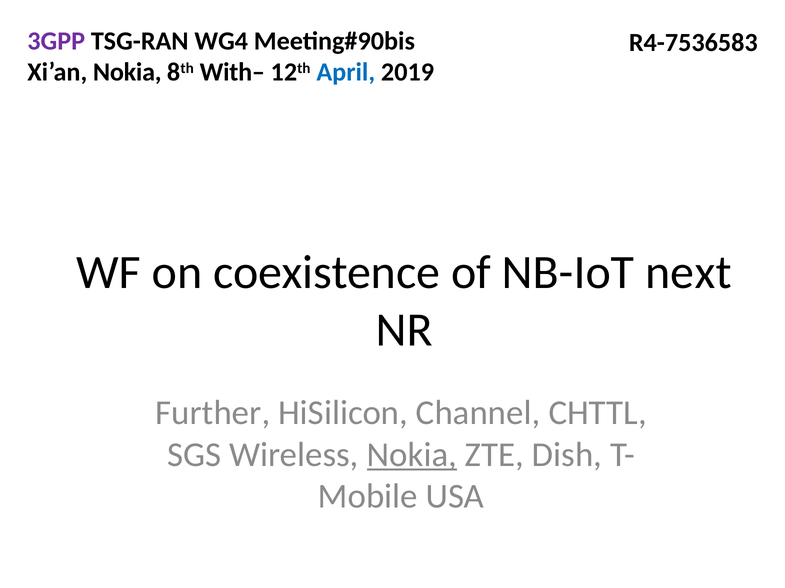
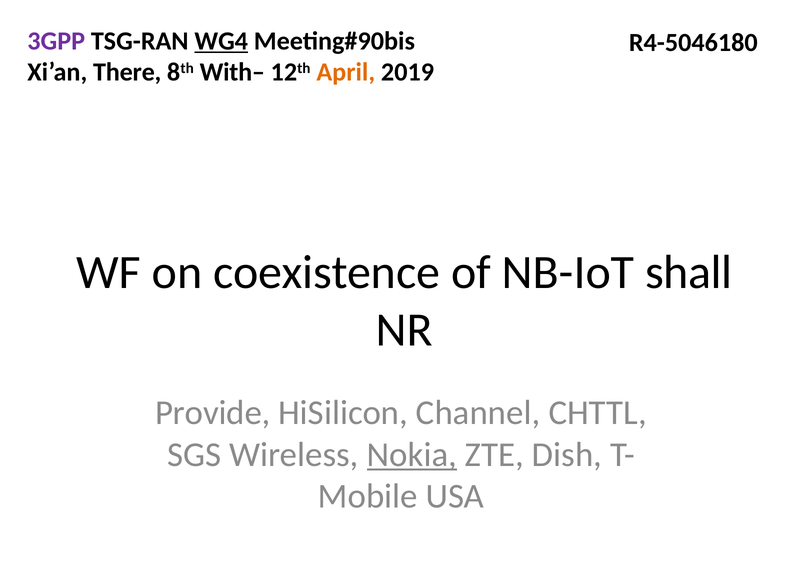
WG4 underline: none -> present (221, 41)
R4-7536583: R4-7536583 -> R4-5046180 (693, 43)
Xi’an Nokia: Nokia -> There (127, 72)
April colour: blue -> orange (346, 72)
next: next -> shall (689, 273)
Further: Further -> Provide (213, 413)
